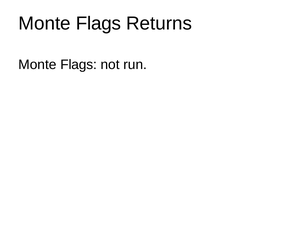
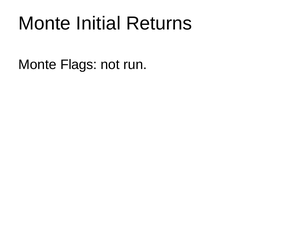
Flags: Flags -> Initial (98, 23)
